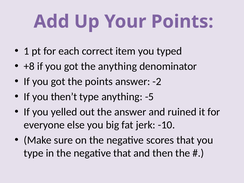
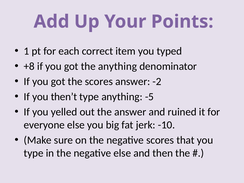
the points: points -> scores (99, 82)
negative that: that -> else (122, 153)
